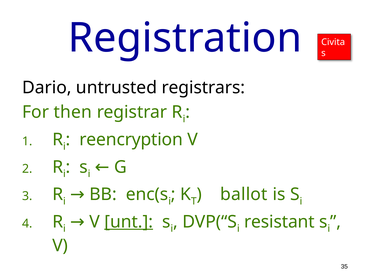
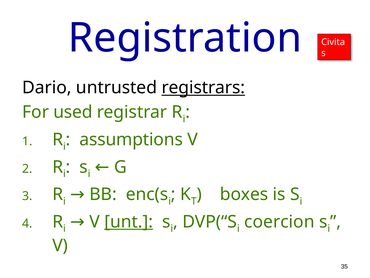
registrars underline: none -> present (203, 88)
then: then -> used (73, 112)
reencryption: reencryption -> assumptions (131, 139)
ballot: ballot -> boxes (244, 194)
resistant: resistant -> coercion (279, 221)
